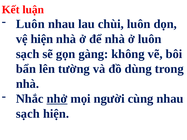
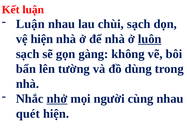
Luôn: Luôn -> Luận (30, 24)
chùi luôn: luôn -> sạch (139, 24)
luôn underline: none -> present (150, 39)
sạch: sạch -> quét (28, 114)
